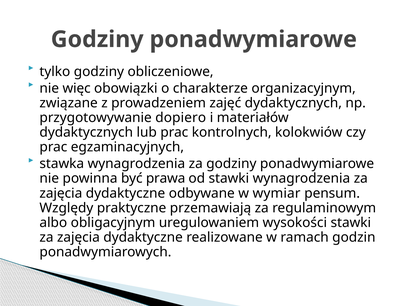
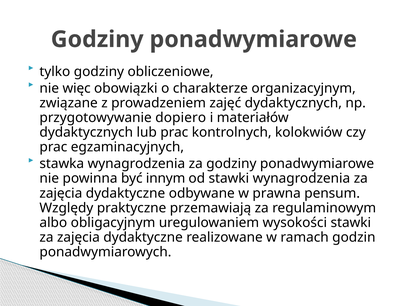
prawa: prawa -> innym (166, 179)
wymiar: wymiar -> prawna (277, 193)
